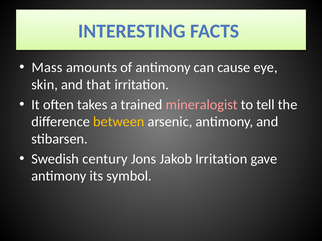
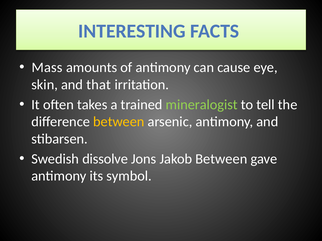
mineralogist colour: pink -> light green (202, 105)
century: century -> dissolve (105, 159)
Jakob Irritation: Irritation -> Between (221, 159)
